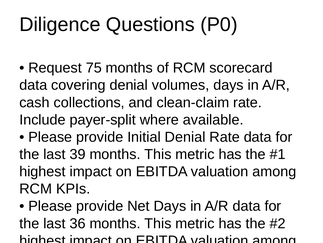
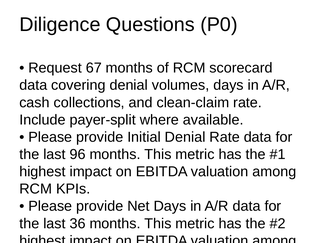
75: 75 -> 67 (94, 68)
39: 39 -> 96 (78, 154)
